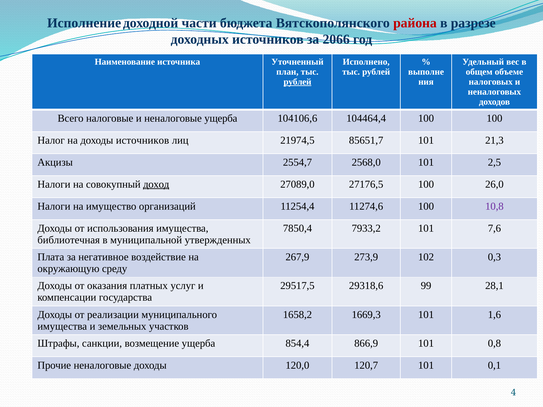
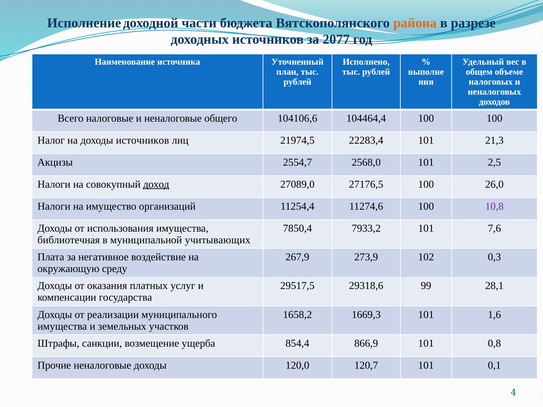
района colour: red -> orange (415, 23)
2066: 2066 -> 2077 (336, 39)
рублей underline: present -> none (297, 82)
неналоговые ущерба: ущерба -> общего (221, 118)
85651,7: 85651,7 -> 22283,4 (366, 140)
утвержденных: утвержденных -> учитывающих (218, 240)
